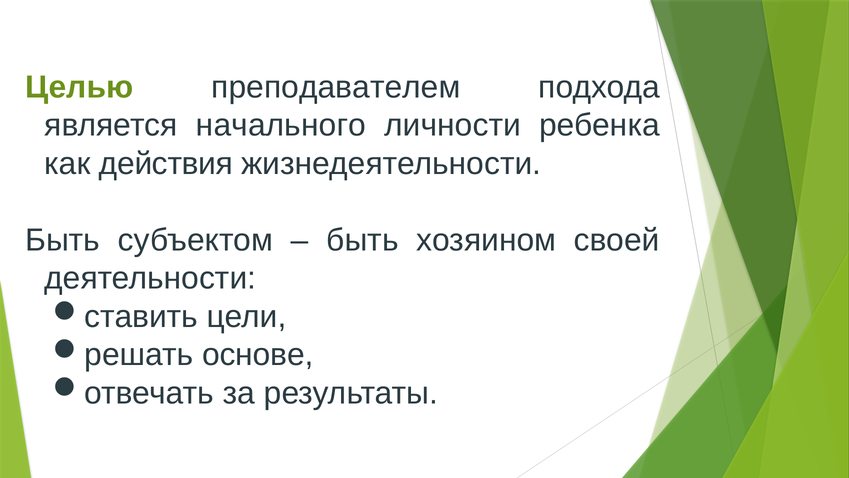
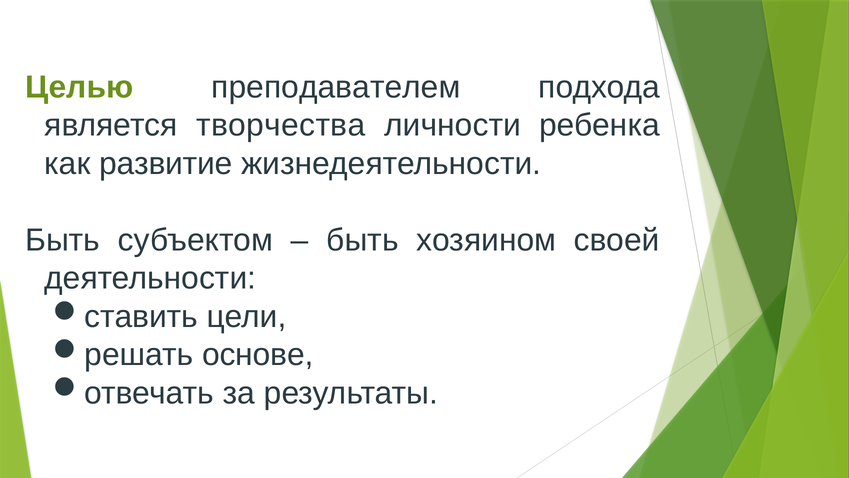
начального: начального -> творчества (281, 125)
действия: действия -> развитие (166, 164)
